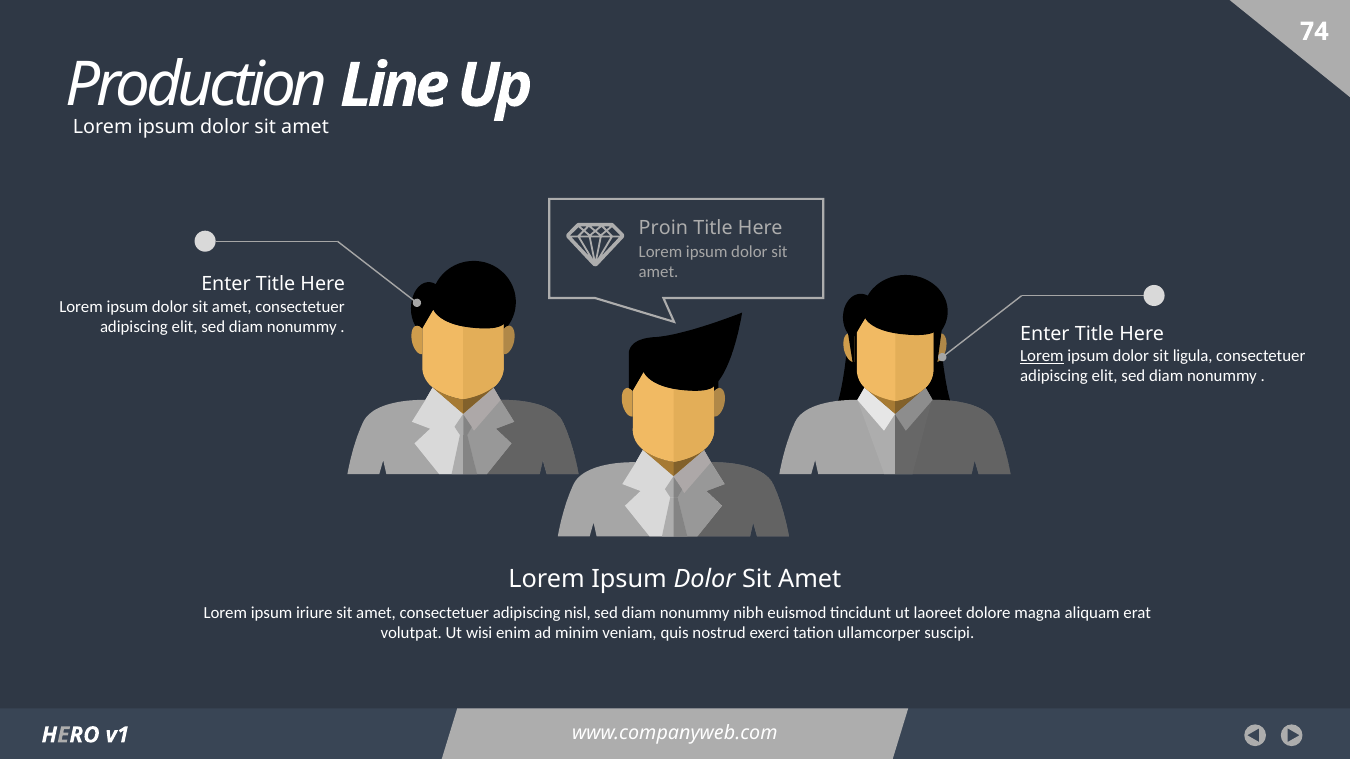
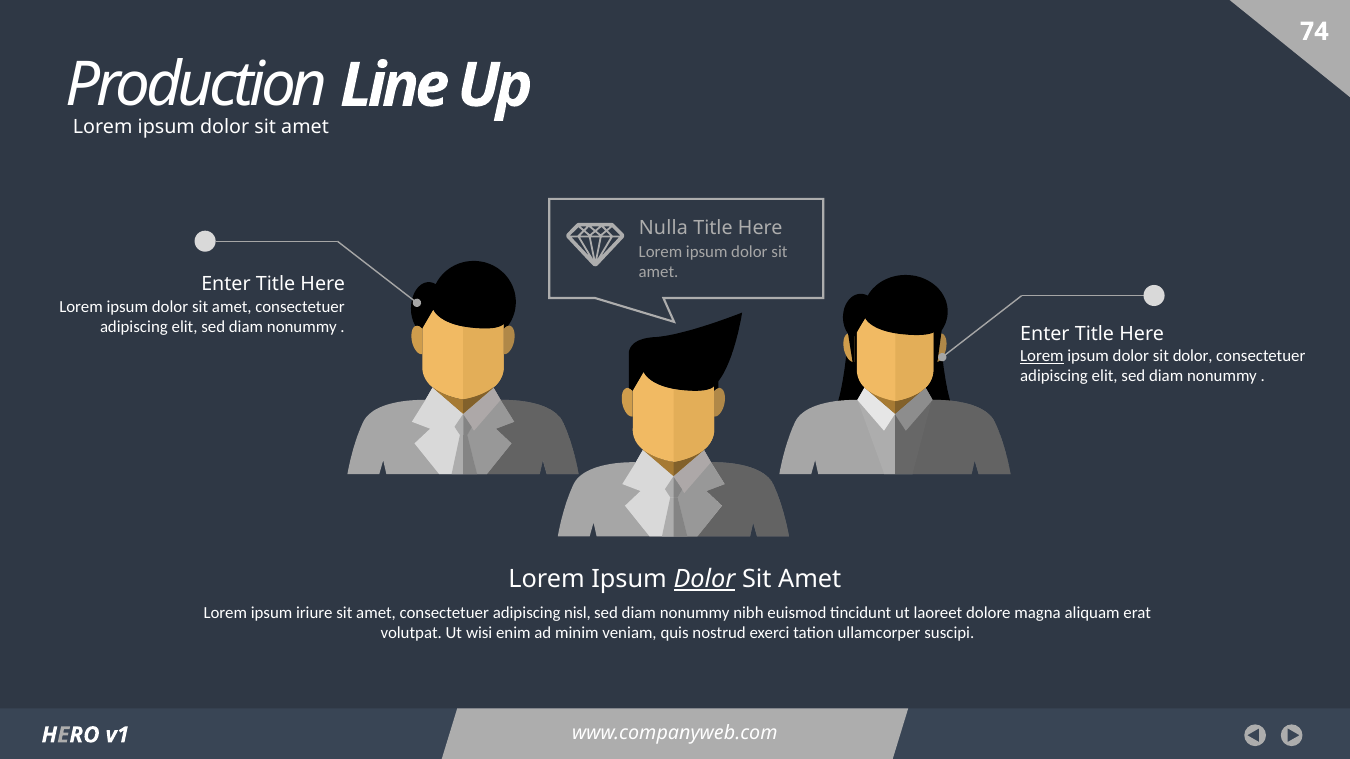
Proin: Proin -> Nulla (663, 229)
sit ligula: ligula -> dolor (1193, 356)
Dolor underline: none -> present (704, 580)
